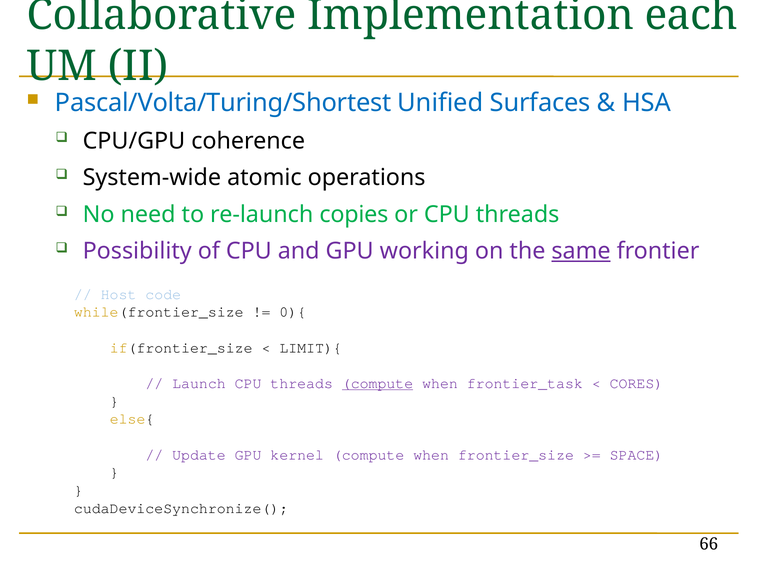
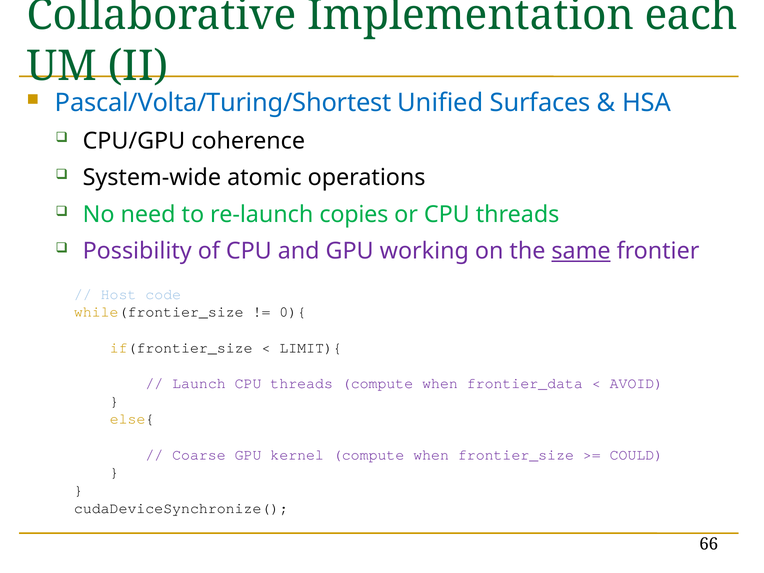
compute underline: present -> none (378, 383)
frontier_task: frontier_task -> frontier_data (525, 383)
CORES: CORES -> AVOID (636, 383)
Update: Update -> Coarse (199, 455)
SPACE: SPACE -> COULD (636, 455)
